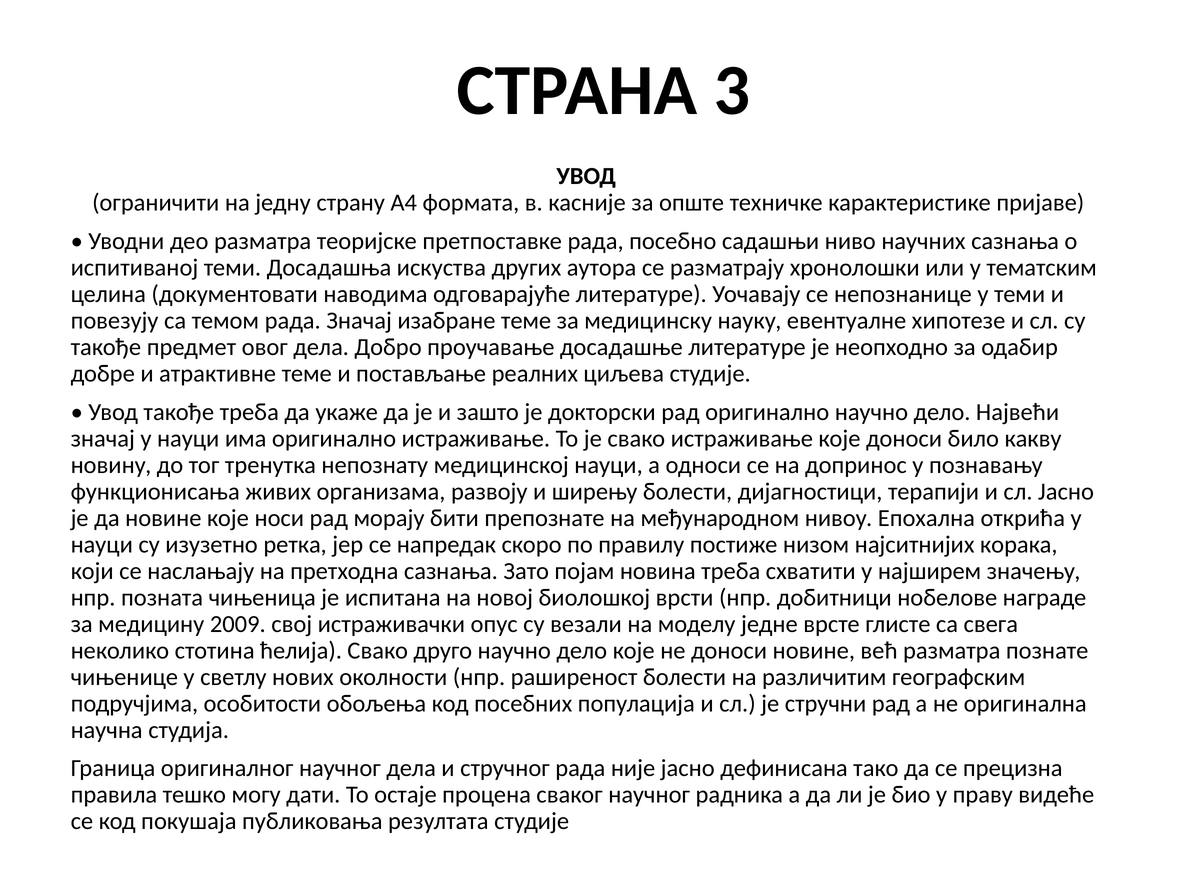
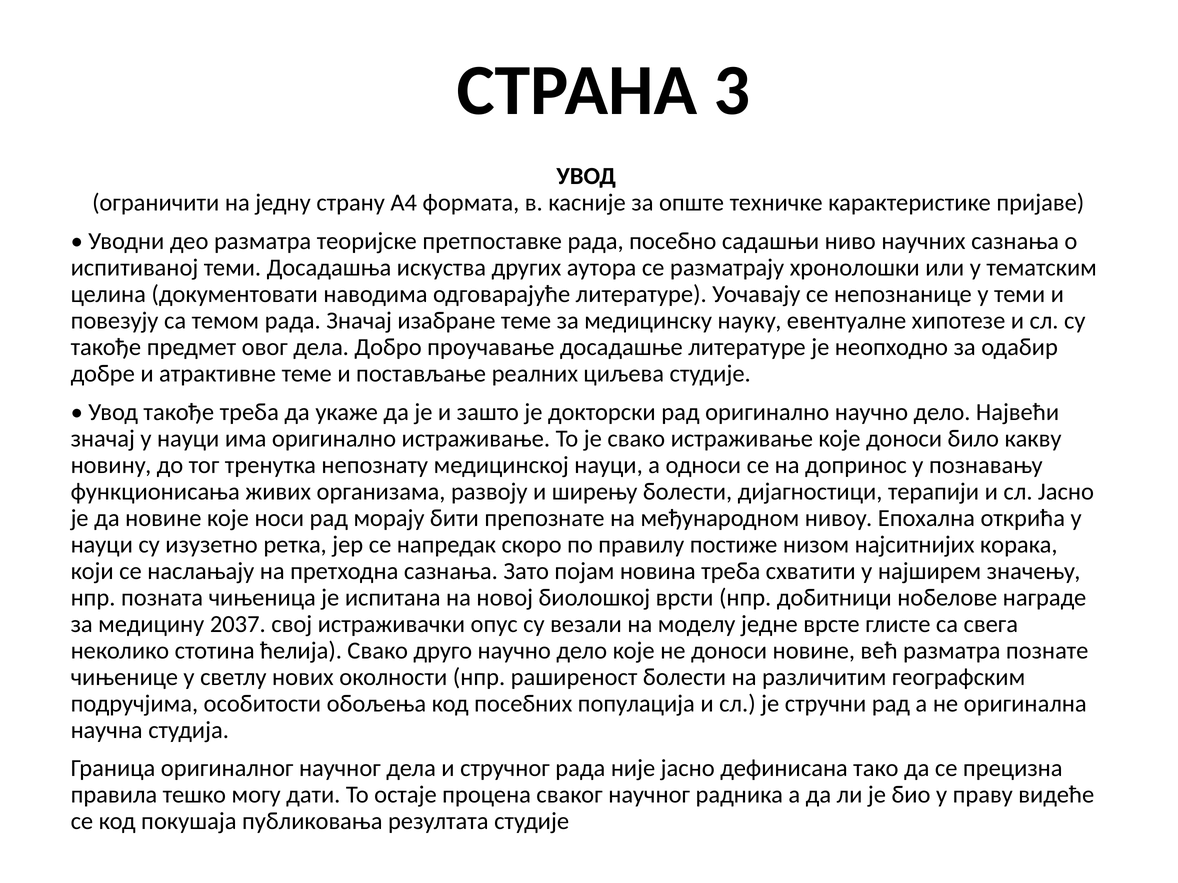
2009: 2009 -> 2037 (238, 624)
